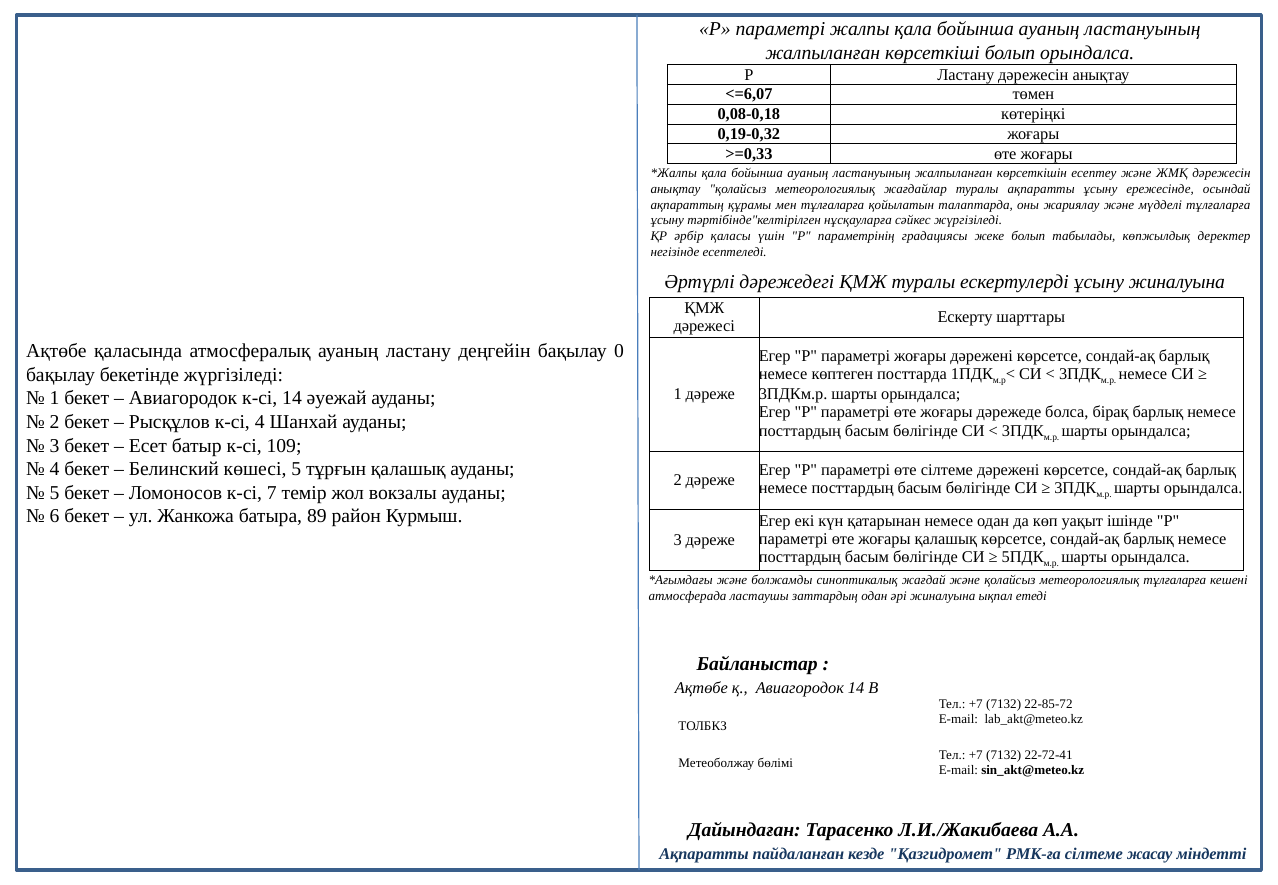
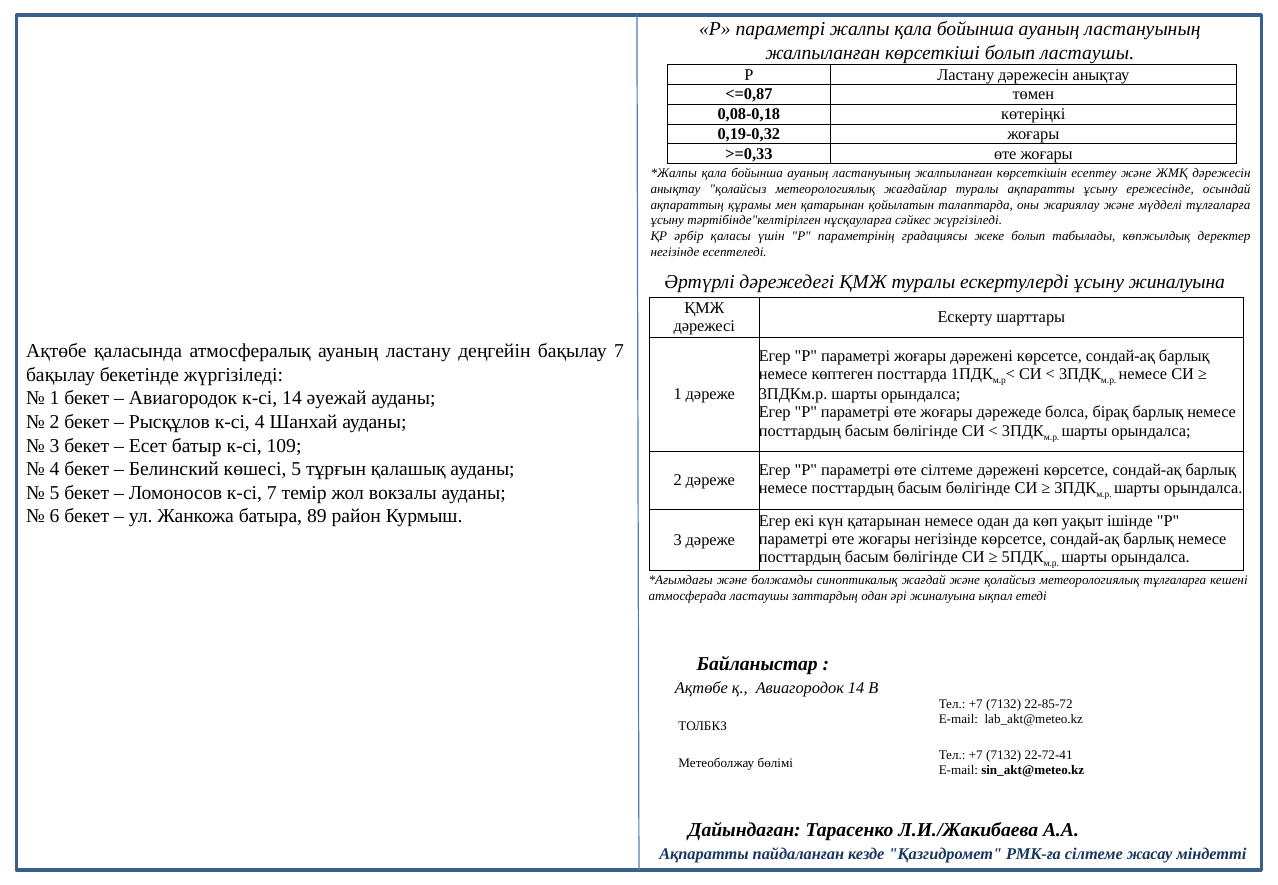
болып орындалса: орындалса -> ластаушы (1087, 53)
<=6,07: <=6,07 -> <=0,87 (749, 94)
мен тұлғаларға: тұлғаларға -> қатарынан (833, 205)
бақылау 0: 0 -> 7 (619, 351)
жоғары қалашық: қалашық -> негізінде (946, 539)
